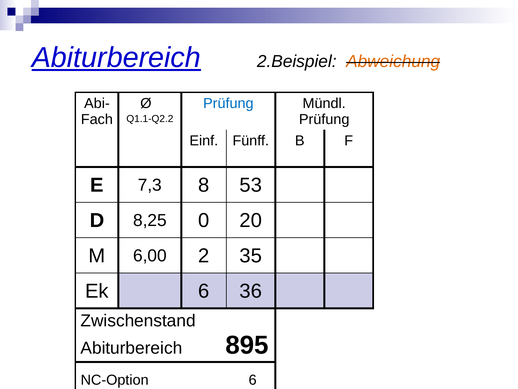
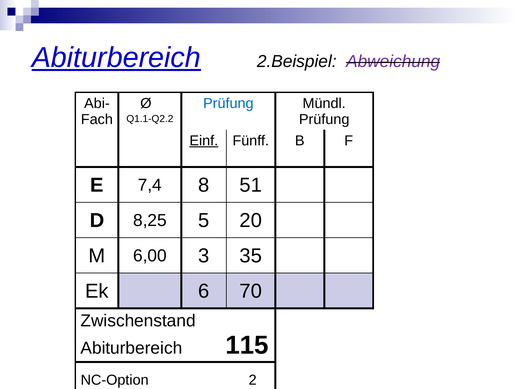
Abweichung colour: orange -> purple (393, 61)
Einf underline: none -> present (204, 140)
7,3: 7,3 -> 7,4 (150, 185)
53: 53 -> 51 (251, 185)
0: 0 -> 5 (204, 220)
2: 2 -> 3 (204, 255)
36: 36 -> 70 (251, 291)
895: 895 -> 115 (247, 345)
NC-Option 6: 6 -> 2 (253, 380)
